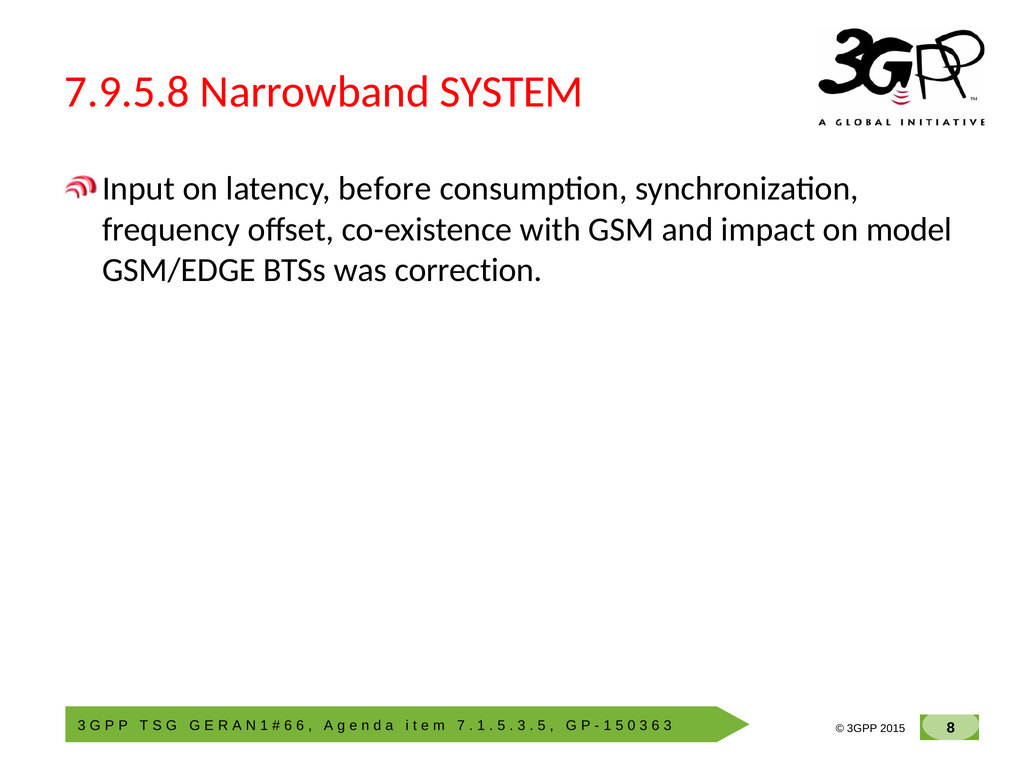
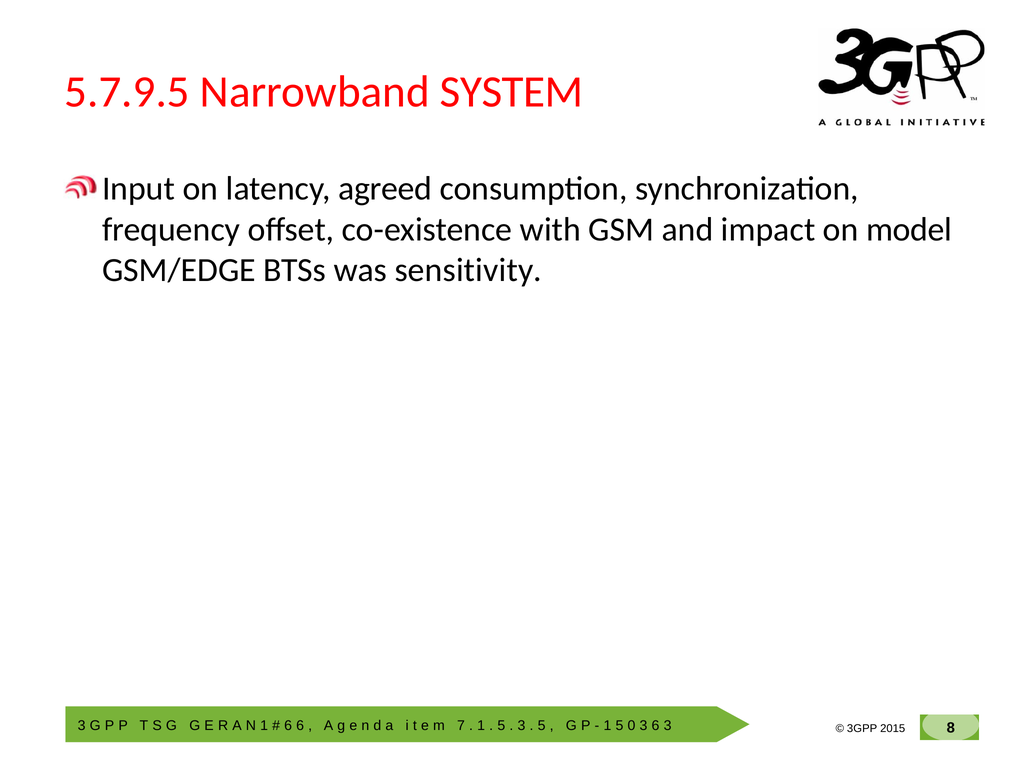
7.9.5.8: 7.9.5.8 -> 5.7.9.5 (127, 92)
before: before -> agreed (385, 189)
correction: correction -> sensitivity (468, 270)
